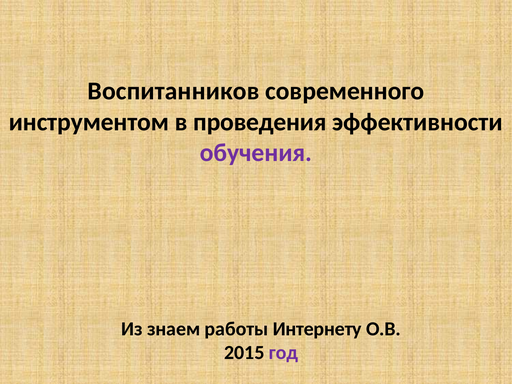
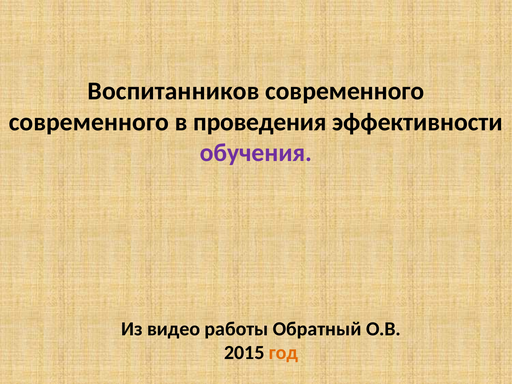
инструментом: инструментом -> современного (89, 122)
знаем: знаем -> видео (174, 329)
Интернету: Интернету -> Обратный (317, 329)
год colour: purple -> orange (284, 353)
